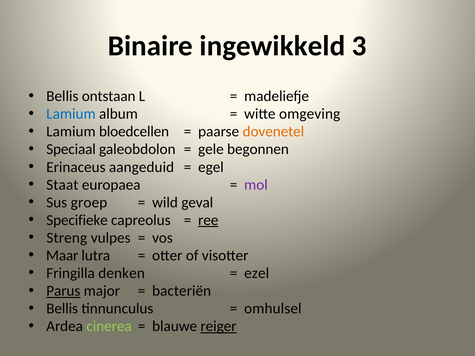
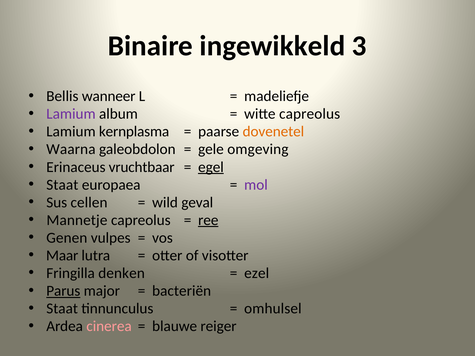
ontstaan: ontstaan -> wanneer (109, 96)
Lamium colour: blue -> purple (71, 114)
witte omgeving: omgeving -> capreolus (310, 114)
bloedcellen: bloedcellen -> kernplasma (134, 132)
Speciaal: Speciaal -> Waarna (71, 149)
begonnen: begonnen -> omgeving (258, 149)
aangeduid: aangeduid -> vruchtbaar (142, 167)
egel underline: none -> present (211, 167)
groep: groep -> cellen (89, 203)
Specifieke: Specifieke -> Mannetje (77, 220)
Streng: Streng -> Genen (67, 238)
Bellis: Bellis -> Staat (62, 309)
cinerea colour: light green -> pink (109, 327)
reiger underline: present -> none (219, 327)
